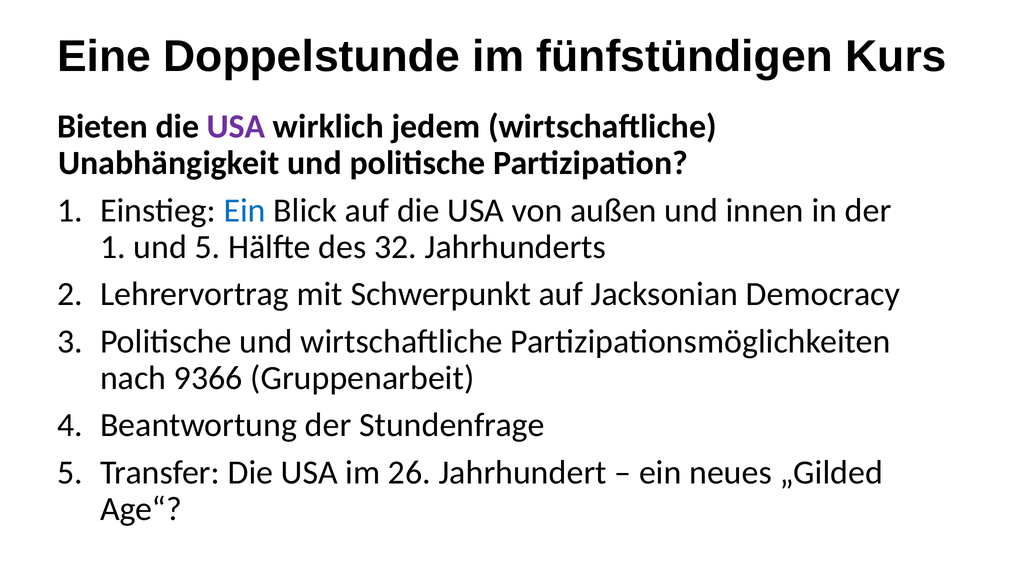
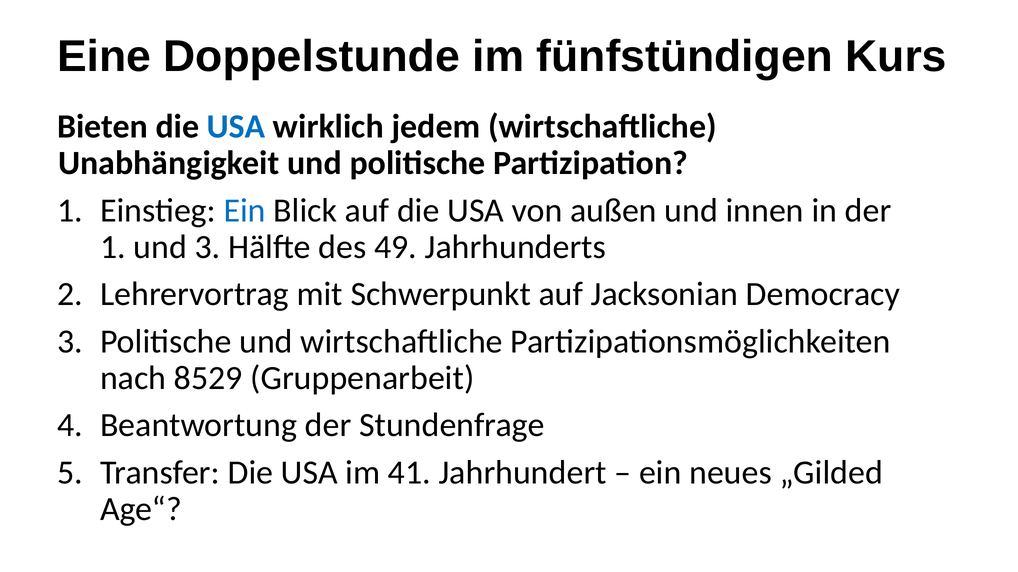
USA colour: purple -> blue (236, 127)
und 5: 5 -> 3 (207, 247)
32: 32 -> 49 (396, 247)
9366: 9366 -> 8529 (208, 378)
26: 26 -> 41 (409, 473)
